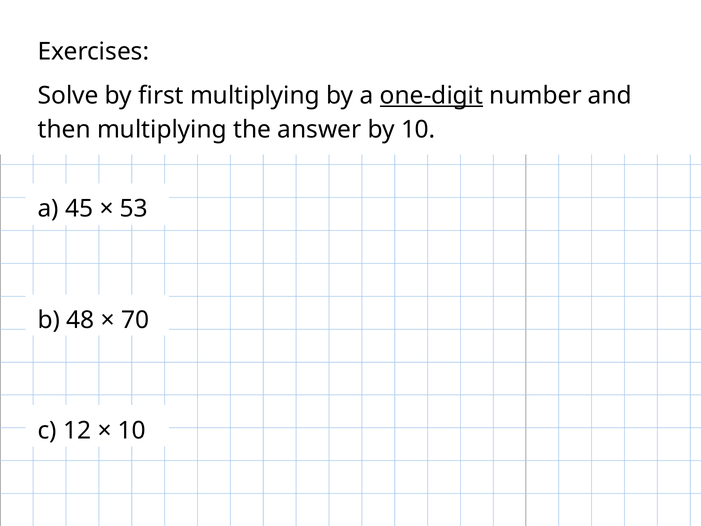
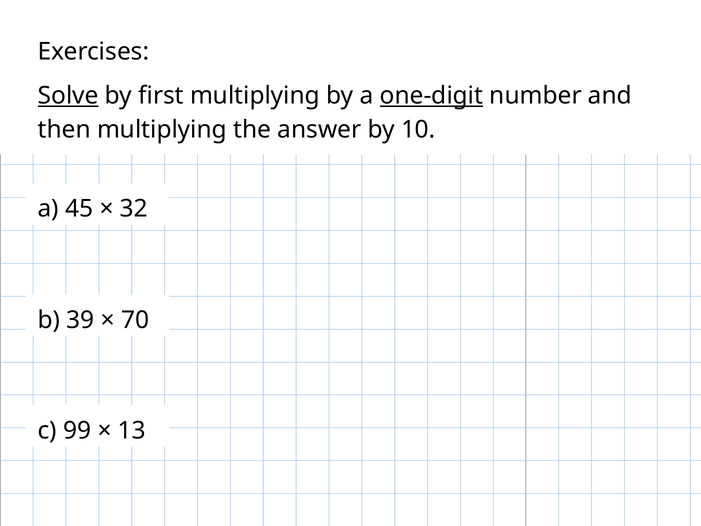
Solve underline: none -> present (68, 96)
53: 53 -> 32 (134, 209)
48: 48 -> 39 (80, 320)
12: 12 -> 99 (77, 430)
10: 10 -> 13 (132, 430)
